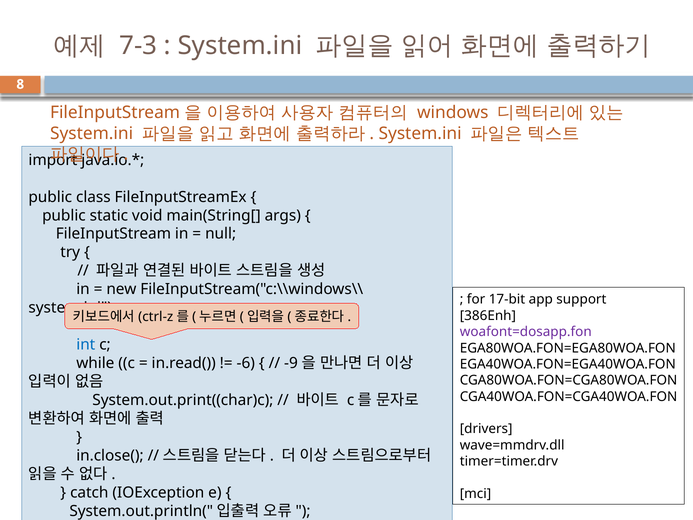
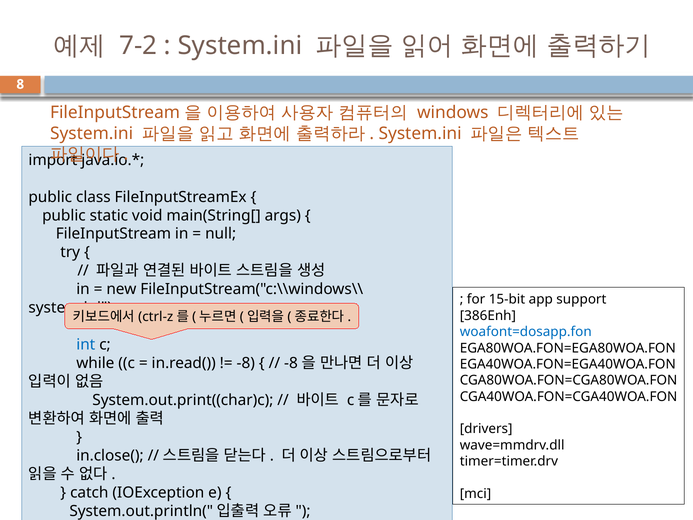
7-3: 7-3 -> 7-2 (138, 46)
17-bit: 17-bit -> 15-bit (507, 299)
woafont=dosapp.fon colour: purple -> blue (526, 332)
-6: -6 -> -8 (246, 363)
-9: -9 -> -8 (291, 363)
